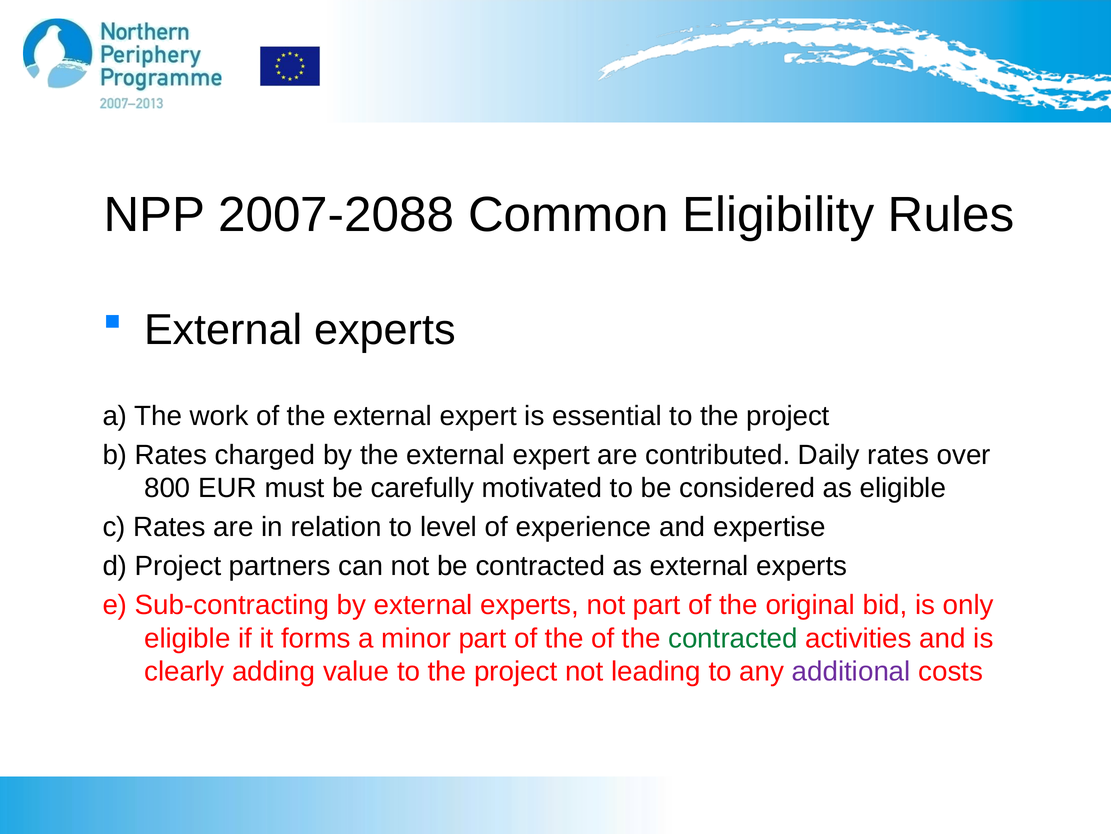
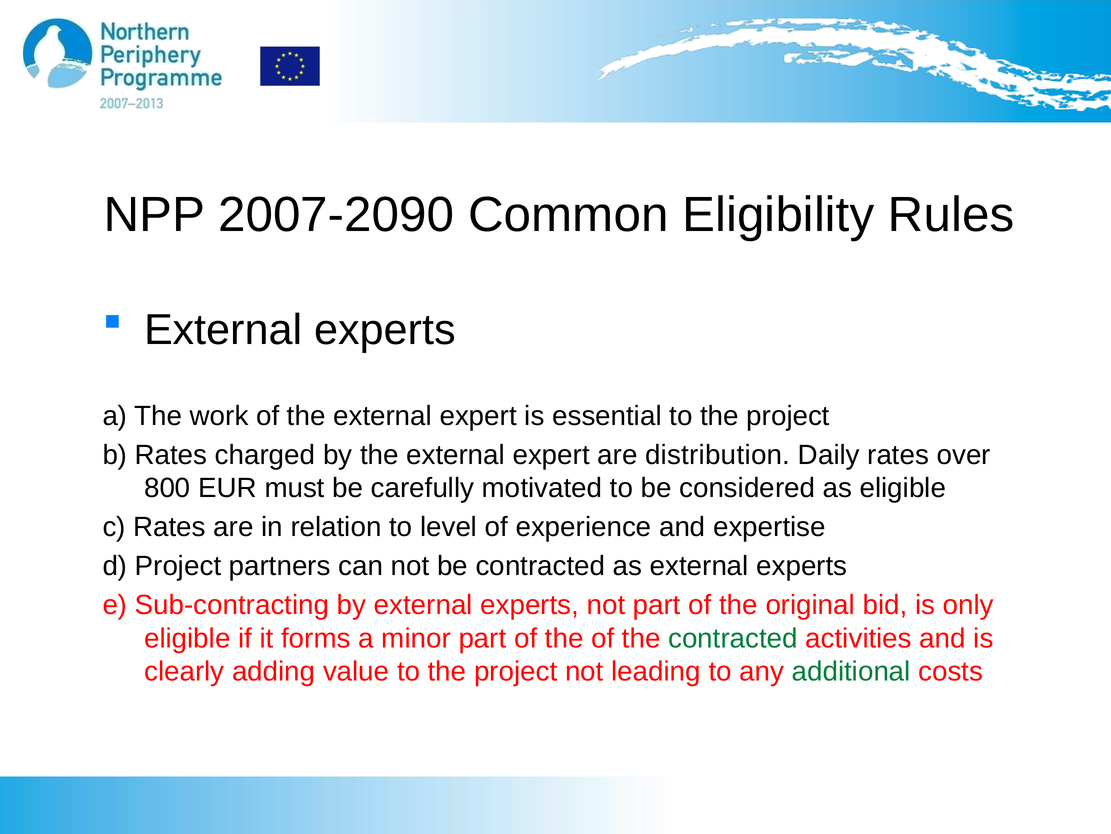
2007-2088: 2007-2088 -> 2007-2090 (336, 215)
contributed: contributed -> distribution (718, 454)
additional colour: purple -> green (851, 671)
